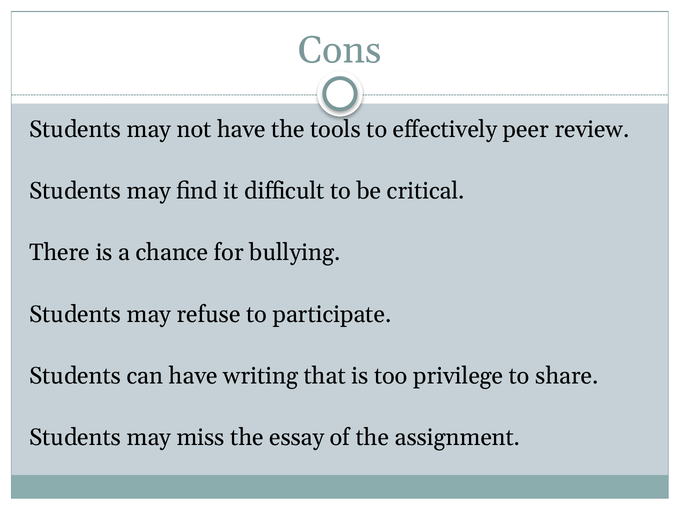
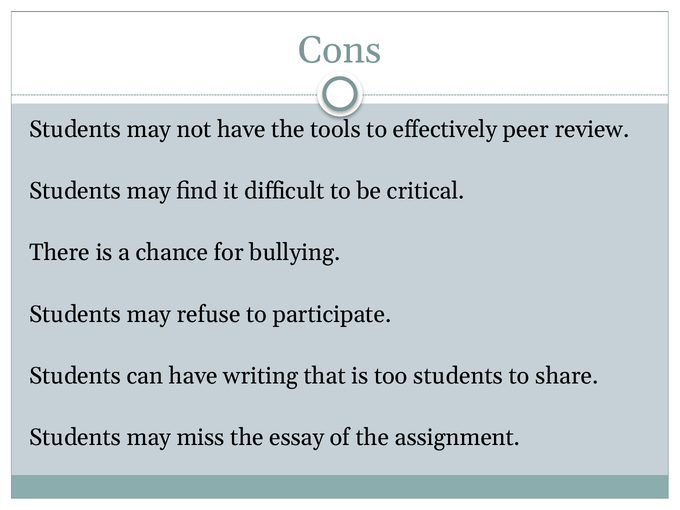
too privilege: privilege -> students (458, 376)
